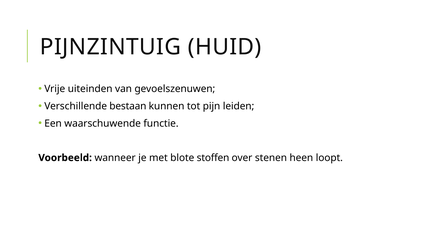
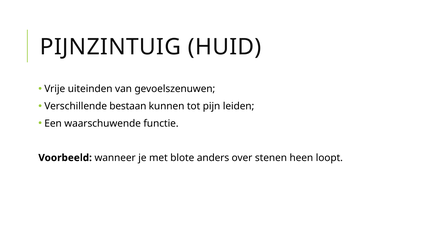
stoffen: stoffen -> anders (213, 158)
